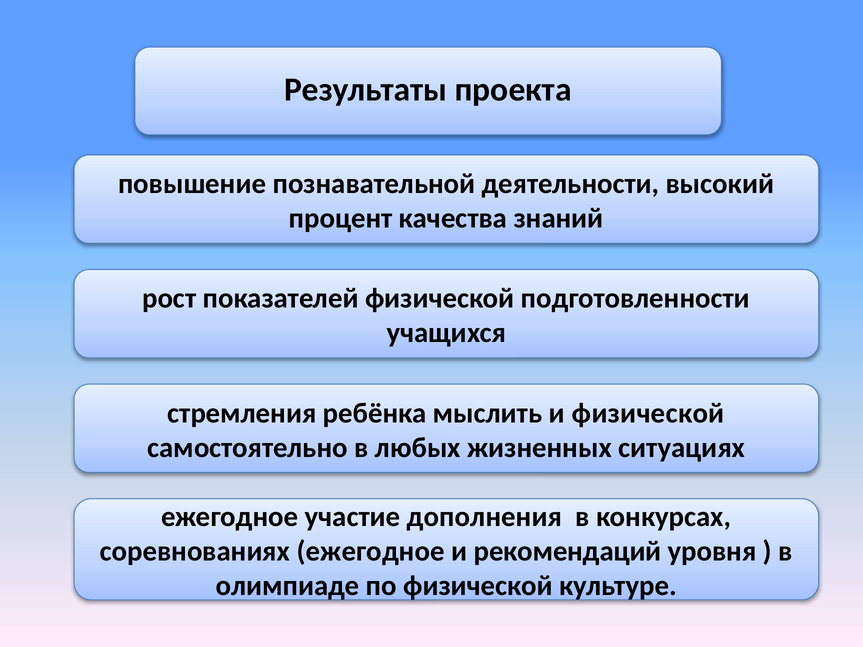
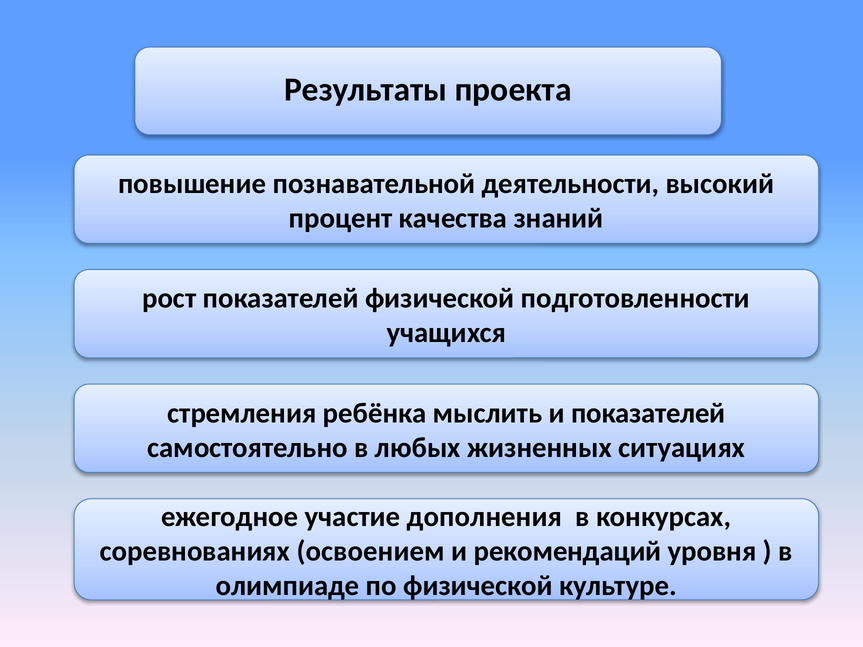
и физической: физической -> показателей (648, 413)
соревнованиях ежегодное: ежегодное -> освоением (371, 551)
